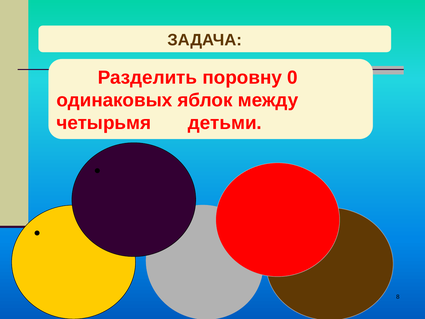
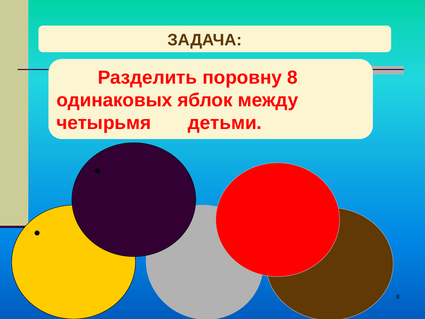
поровну 0: 0 -> 8 (293, 78)
